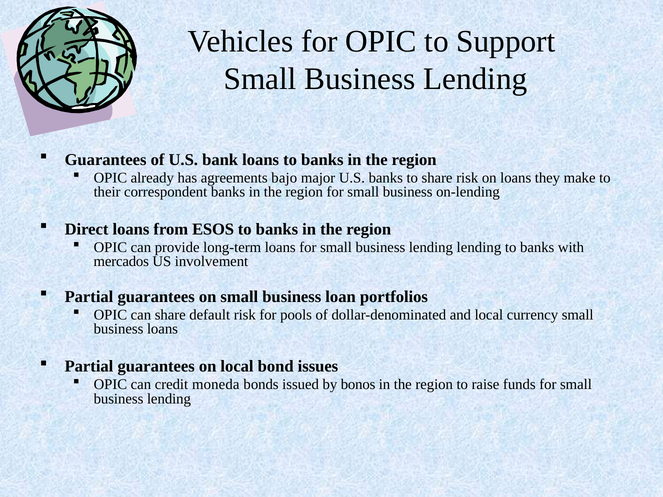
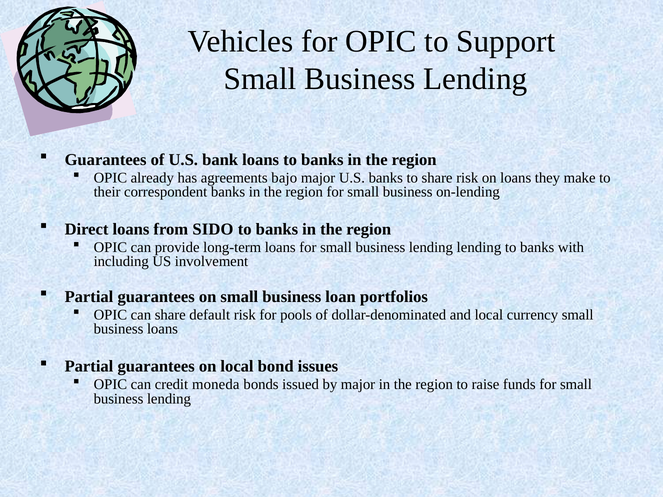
ESOS: ESOS -> SIDO (213, 229)
mercados: mercados -> including (121, 262)
by bonos: bonos -> major (358, 385)
